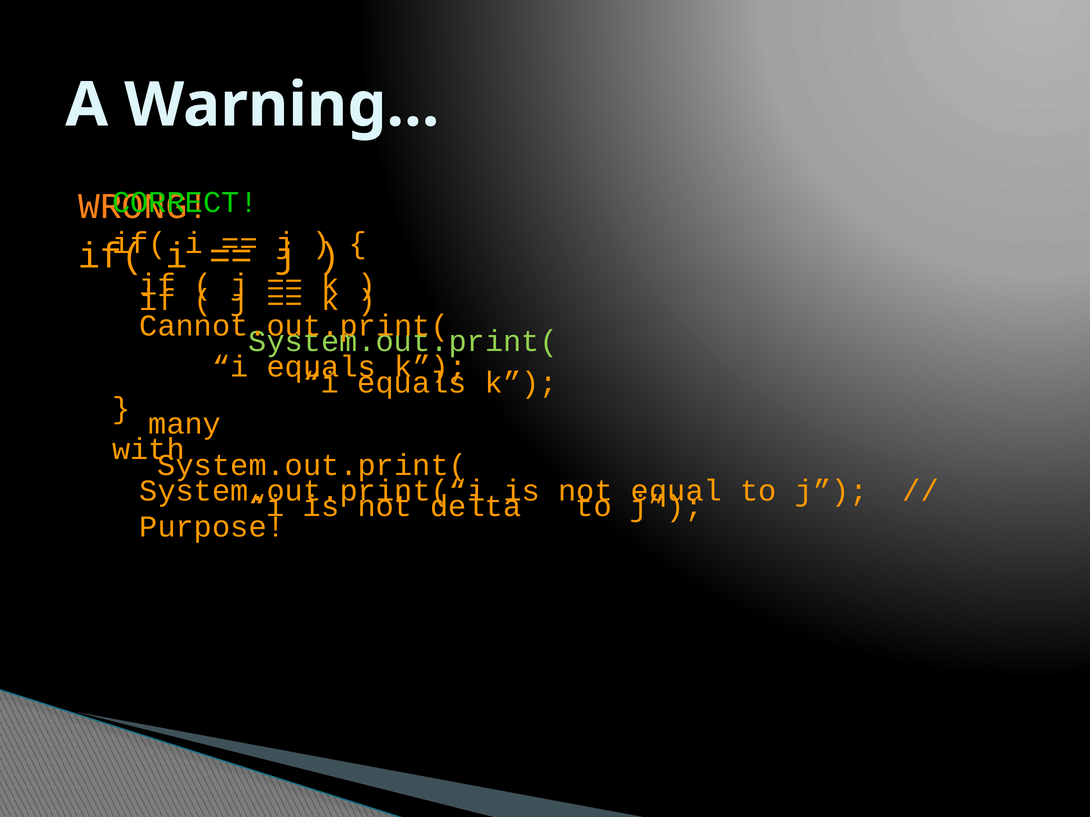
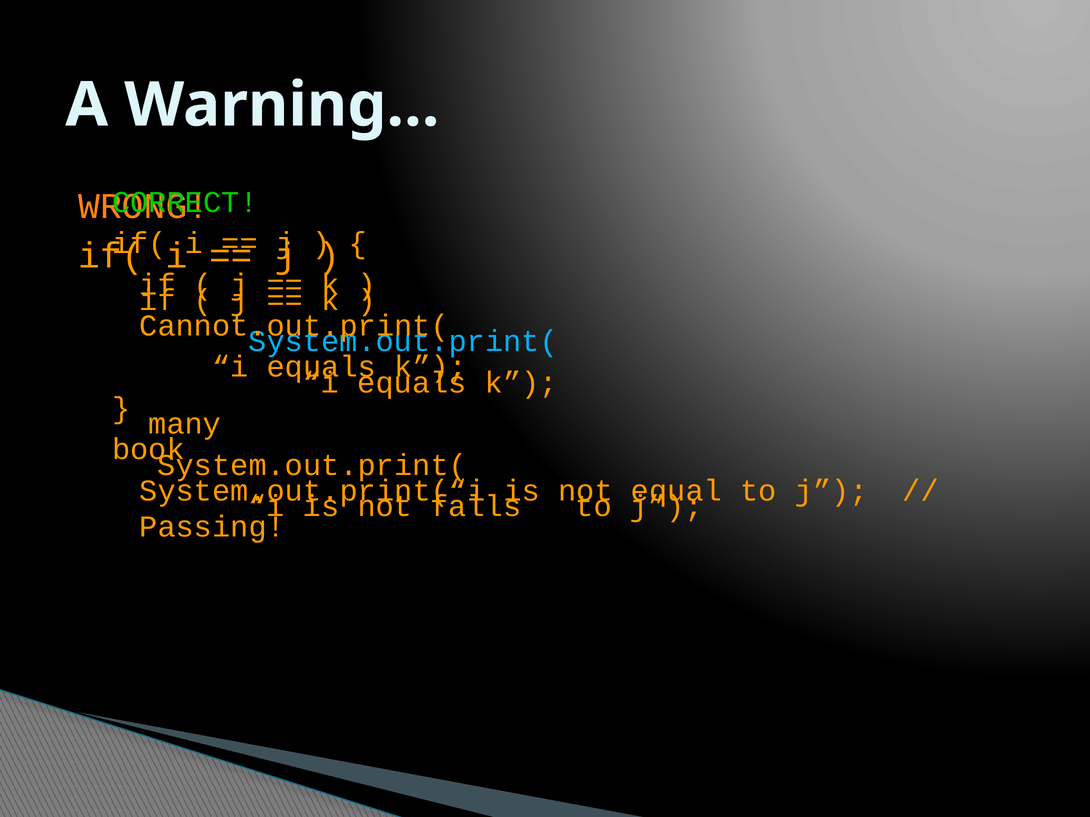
System.out.print( colour: light green -> light blue (403, 342)
with: with -> book (148, 450)
delta: delta -> falls (476, 507)
Purpose: Purpose -> Passing (212, 527)
